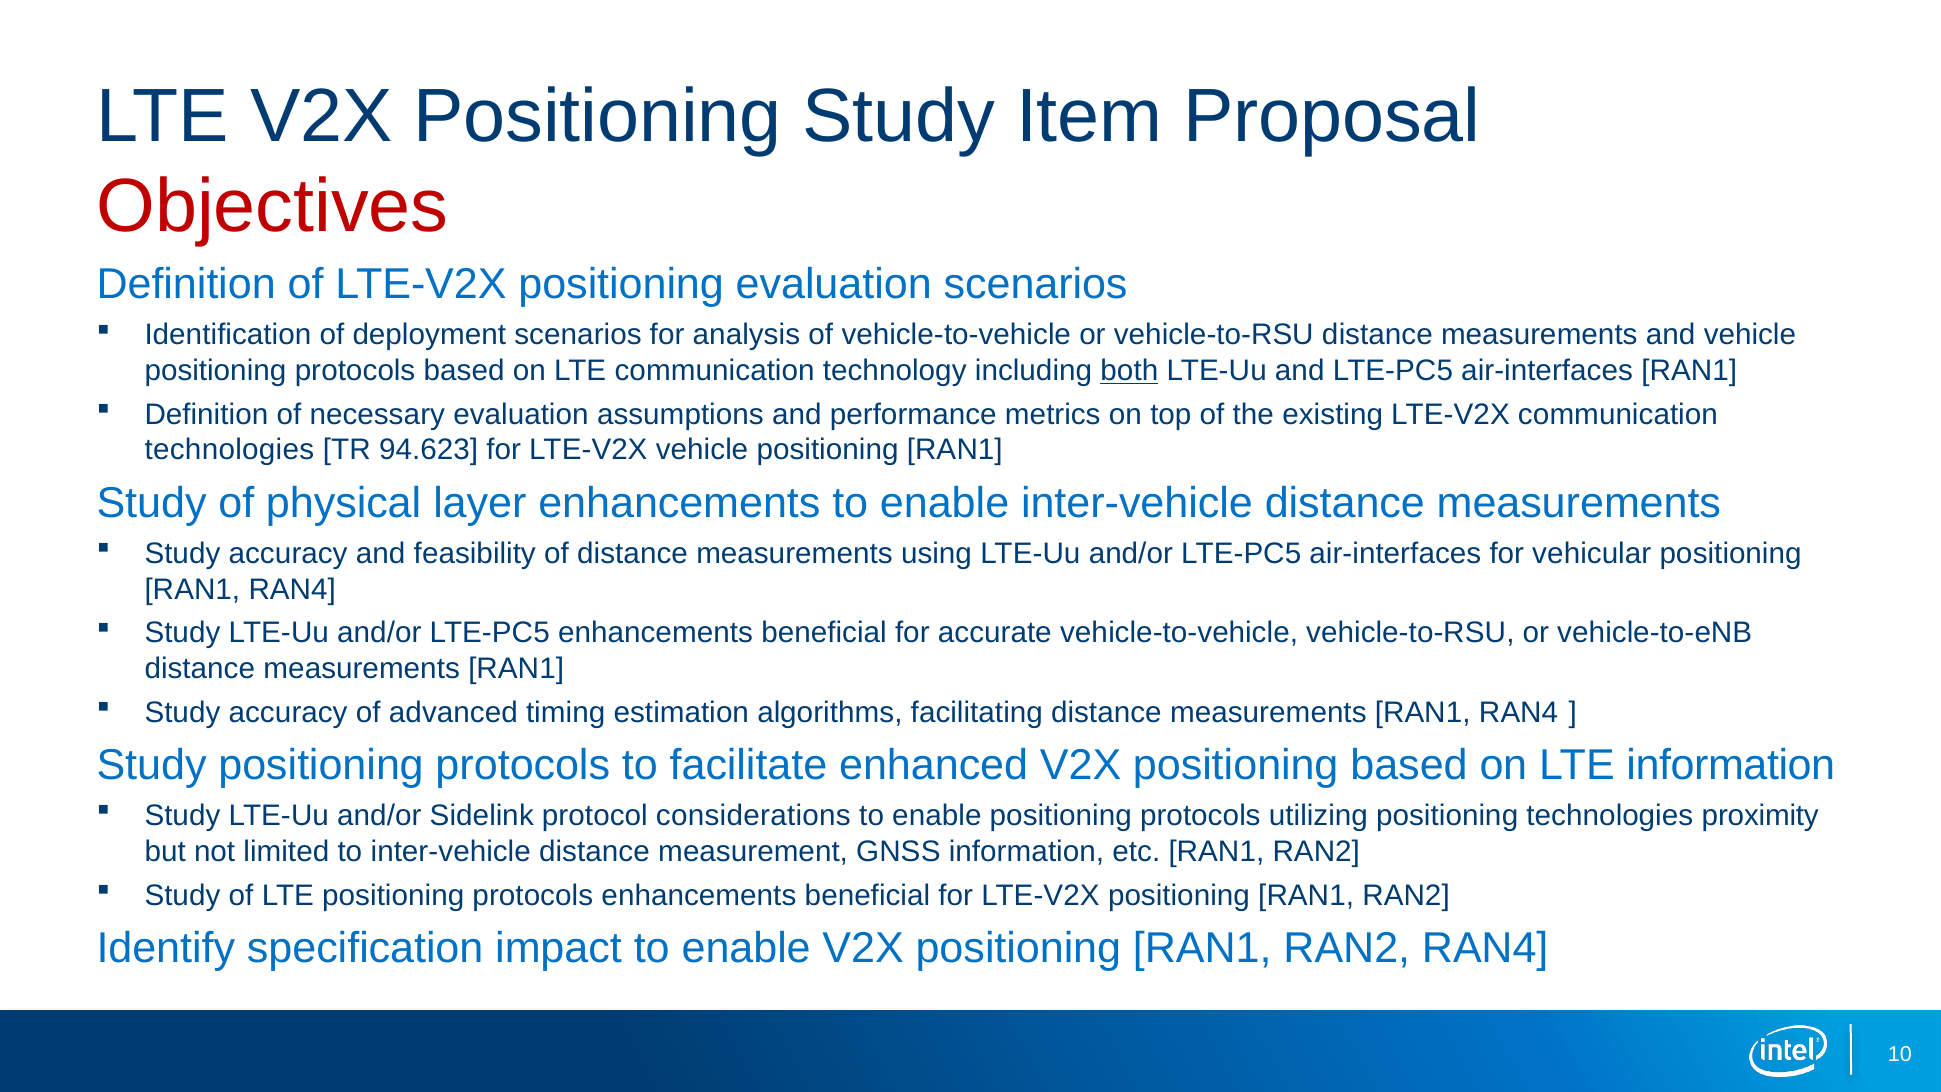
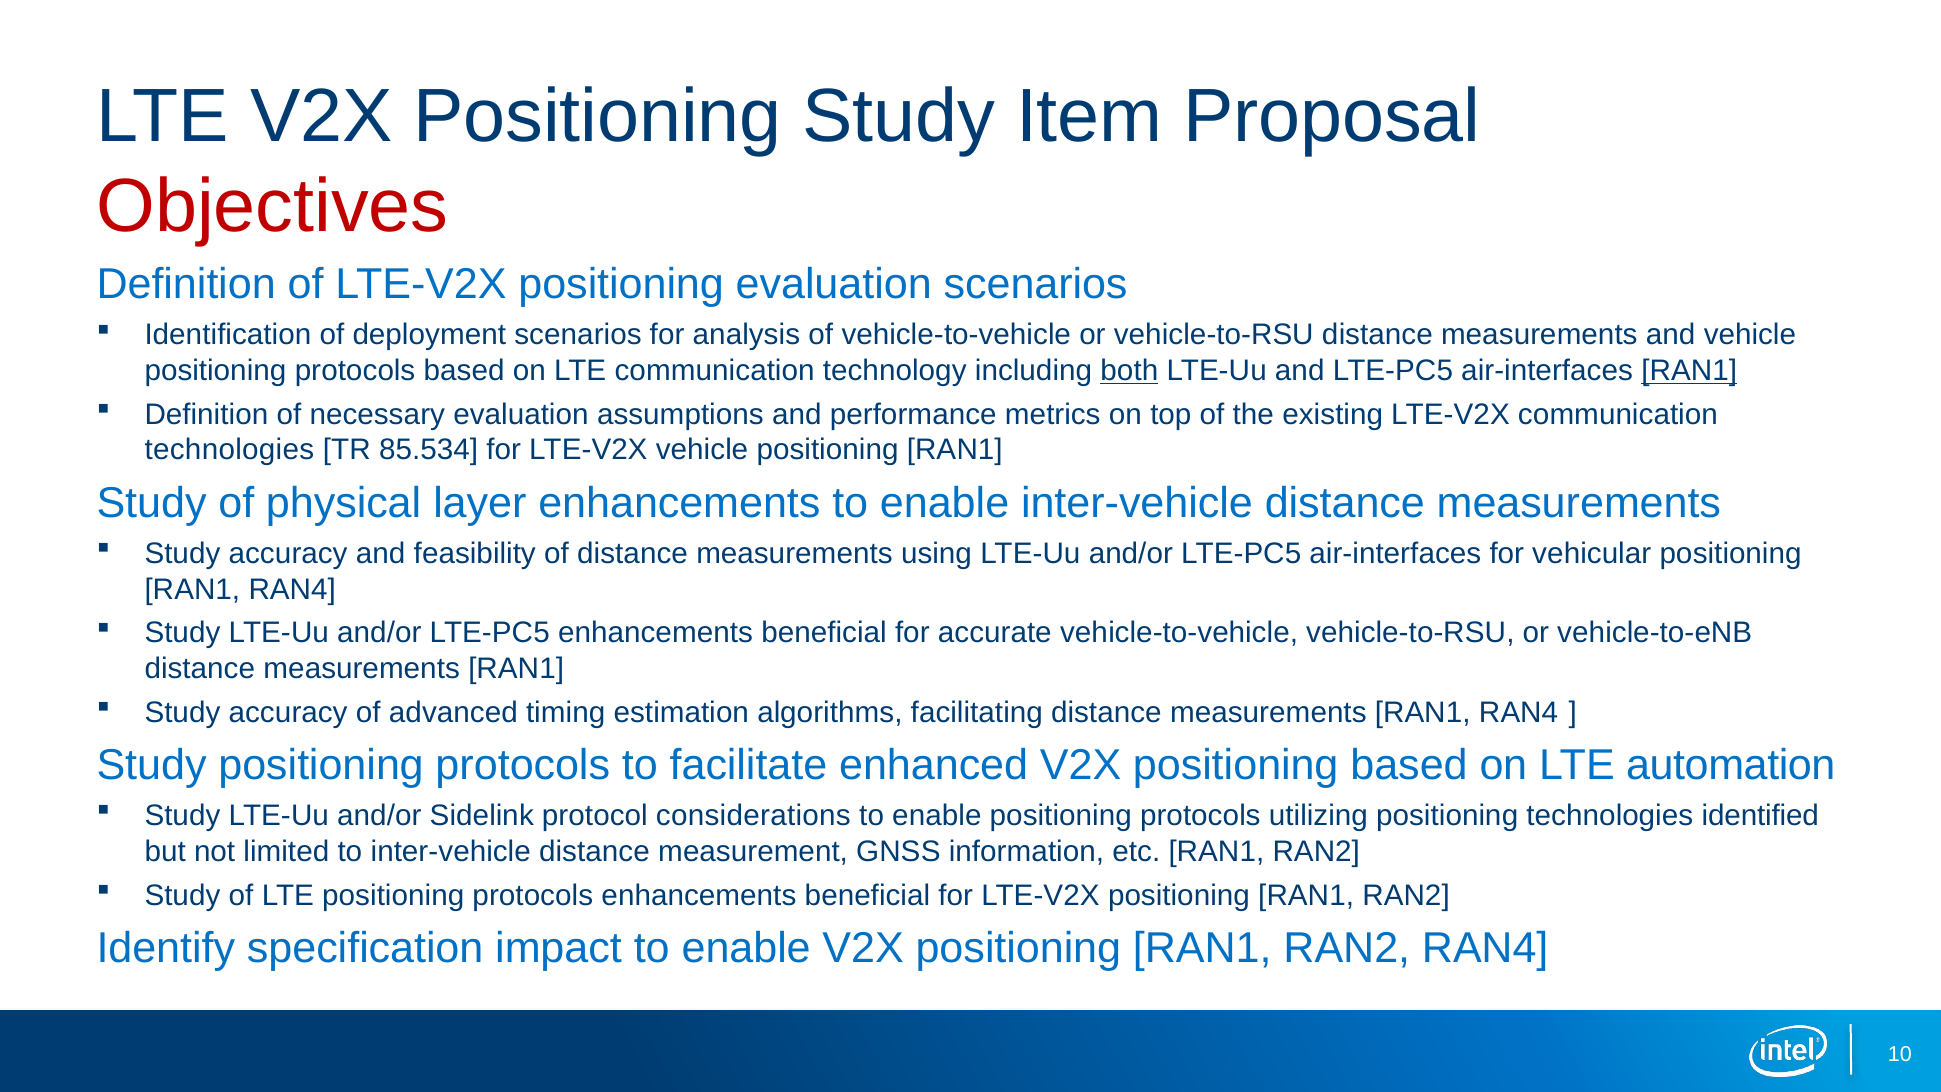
RAN1 underline: none -> present (1689, 371)
94.623: 94.623 -> 85.534 (429, 450)
LTE information: information -> automation (1731, 765)
proximity: proximity -> identified (1760, 816)
